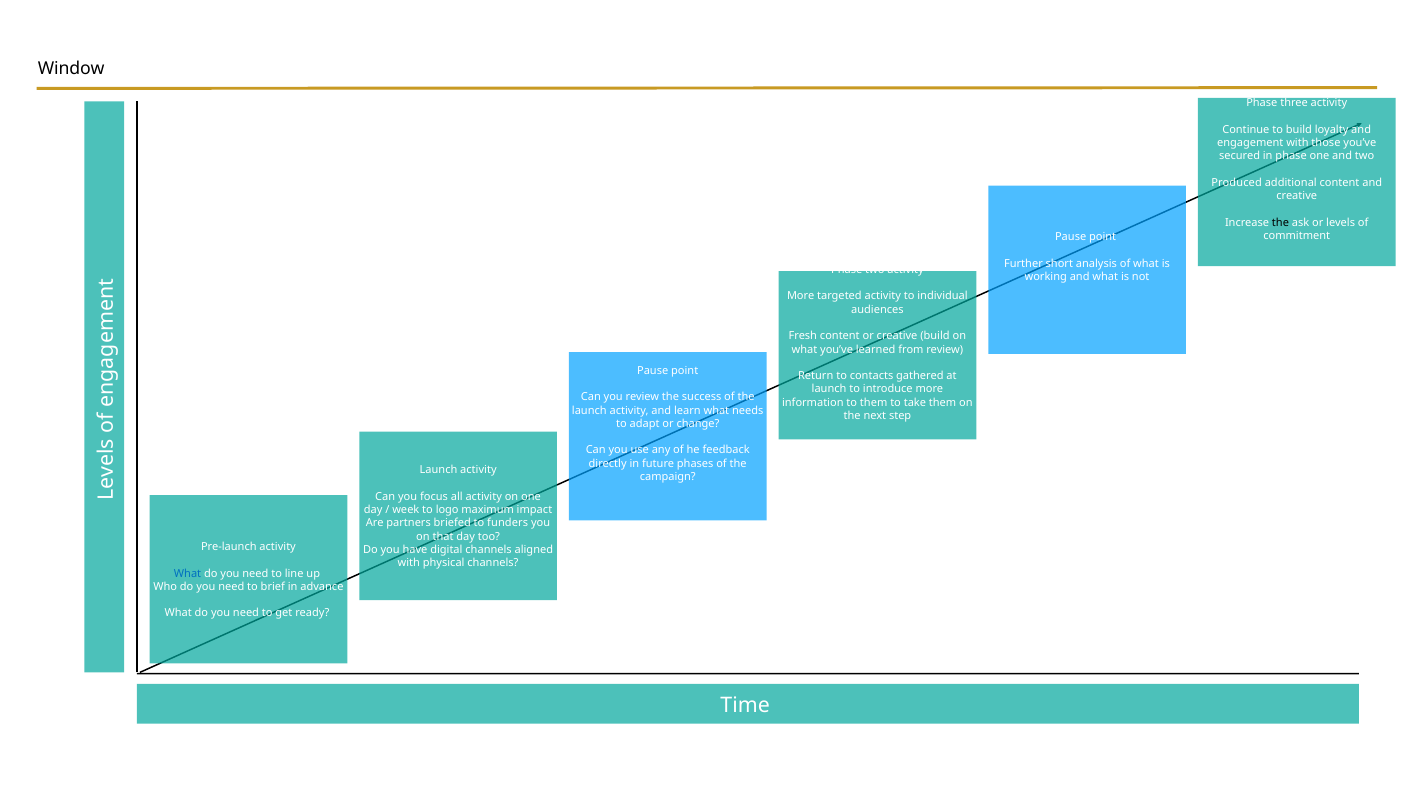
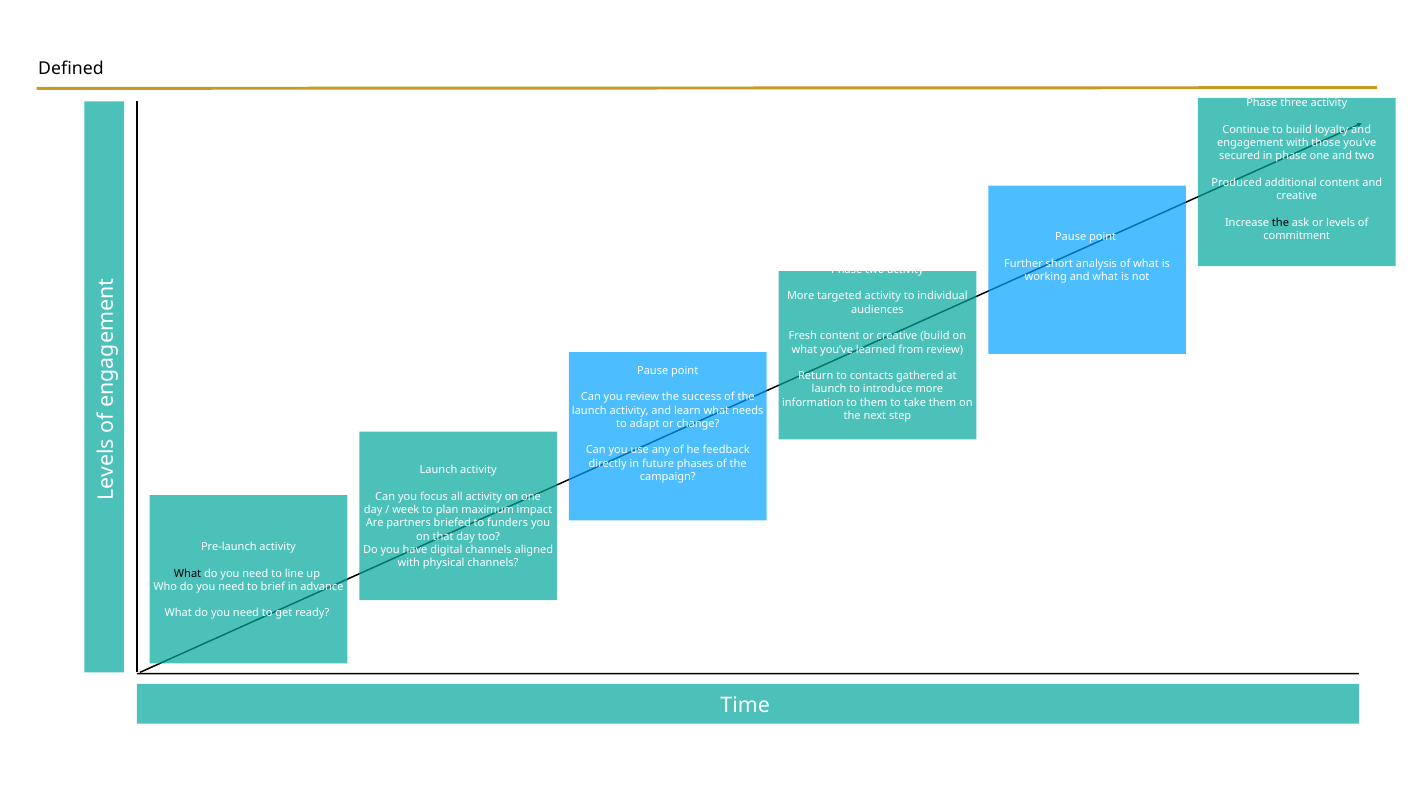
Window: Window -> Defined (71, 69)
logo: logo -> plan (447, 510)
What colour: blue -> black (188, 573)
